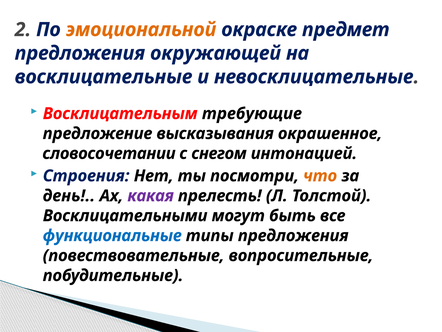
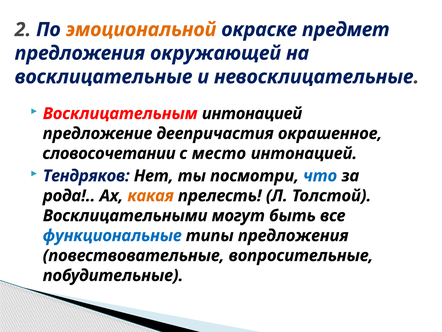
Восклицательным требующие: требующие -> интонацией (252, 113)
высказывания: высказывания -> деепричастия (215, 133)
снегом: снегом -> место (219, 153)
Строения: Строения -> Тендряков (86, 176)
что colour: orange -> blue (320, 176)
день: день -> рода (69, 196)
какая colour: purple -> orange (151, 196)
